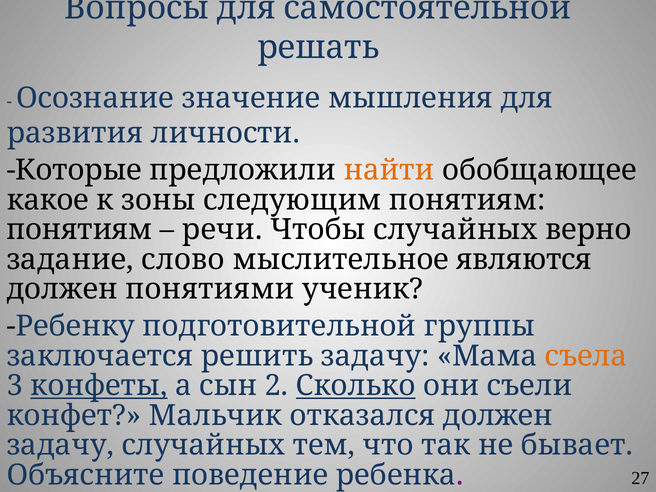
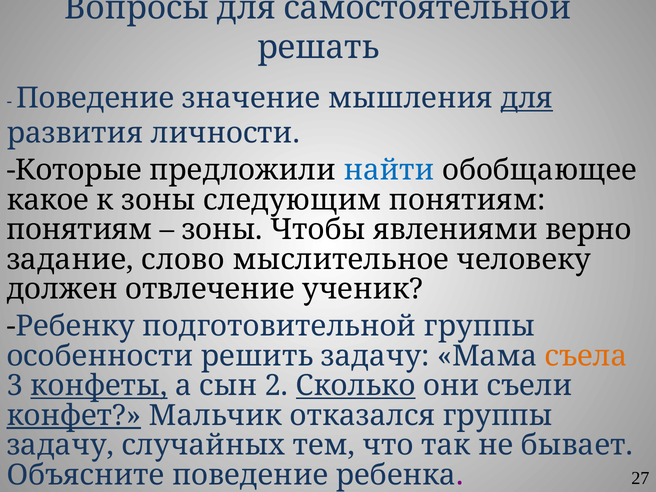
Осознание: Осознание -> Поведение (95, 98)
для underline: none -> present (527, 98)
найти colour: orange -> blue (389, 170)
речи: речи -> зоны (222, 230)
Чтобы случайных: случайных -> явлениями (455, 230)
являются: являются -> человеку (524, 259)
понятиями: понятиями -> отвлечение (210, 289)
заключается: заключается -> особенности (100, 356)
конфет underline: none -> present (74, 416)
отказался должен: должен -> группы (498, 416)
